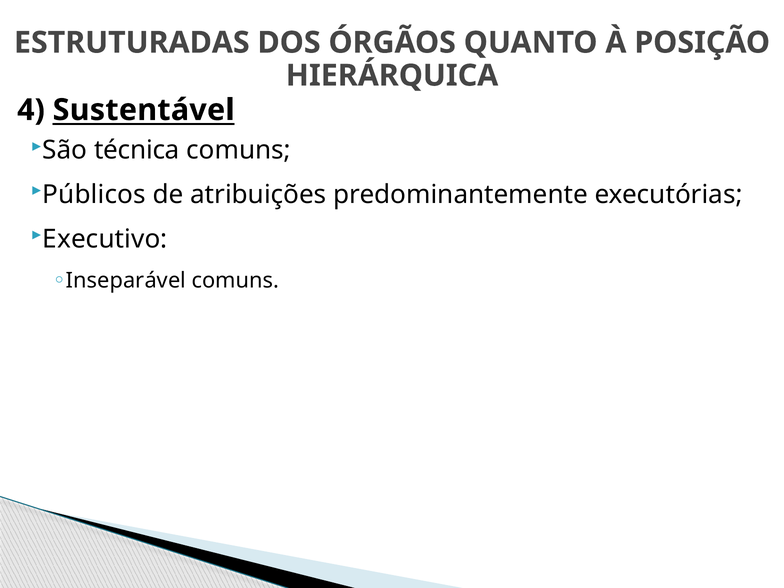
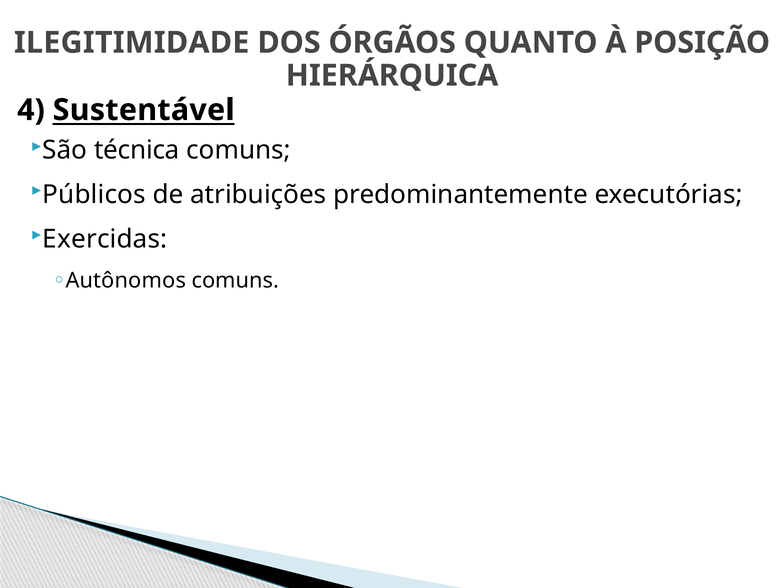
ESTRUTURADAS: ESTRUTURADAS -> ILEGITIMIDADE (132, 43)
Executivo: Executivo -> Exercidas (105, 239)
Inseparável: Inseparável -> Autônomos (126, 281)
